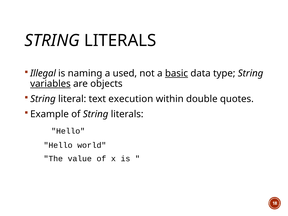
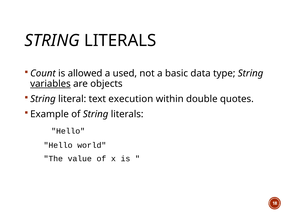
Illegal: Illegal -> Count (43, 73)
naming: naming -> allowed (85, 73)
basic underline: present -> none (177, 73)
